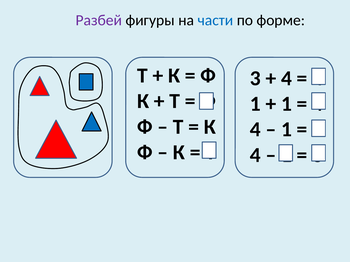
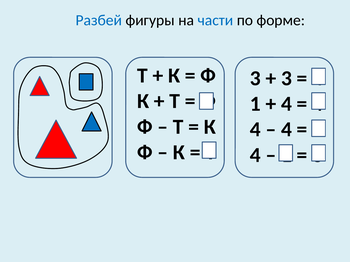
Разбей colour: purple -> blue (99, 20)
4: 4 -> 3 (286, 78)
1: 1 -> 4 (286, 104)
1: 1 -> 4 (286, 130)
